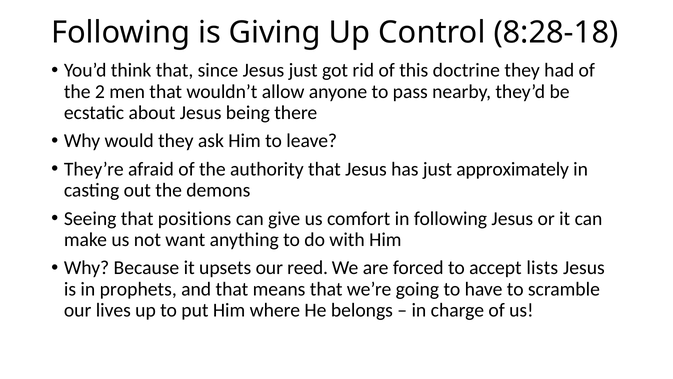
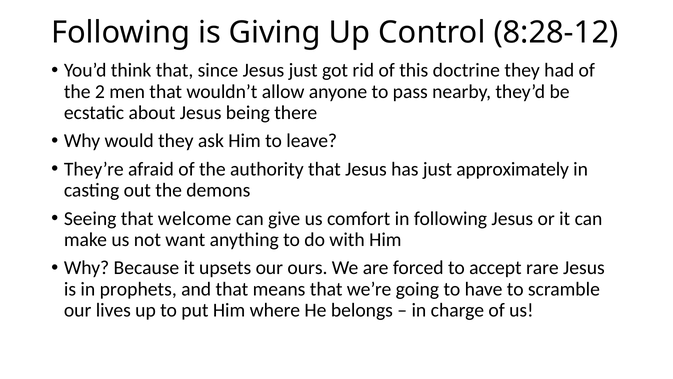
8:28-18: 8:28-18 -> 8:28-12 (556, 32)
positions: positions -> welcome (195, 218)
reed: reed -> ours (307, 268)
lists: lists -> rare (542, 268)
